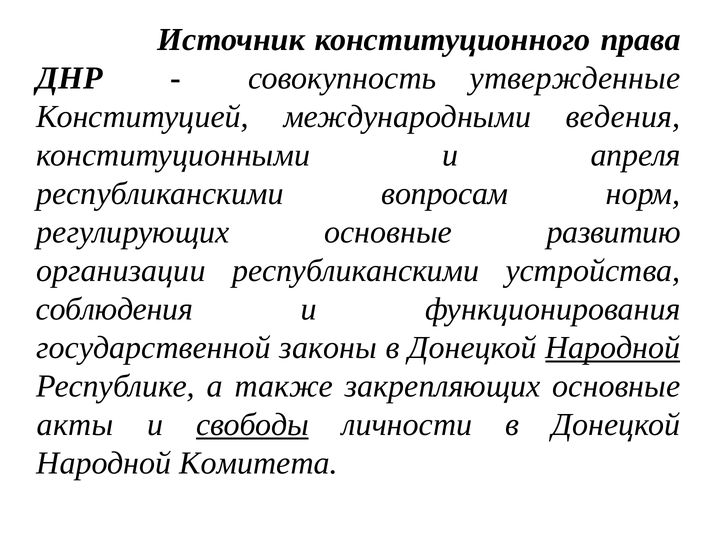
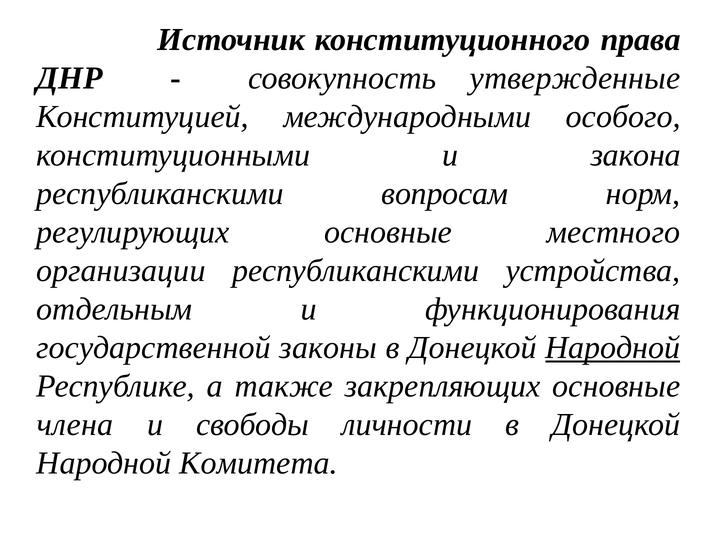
ведения: ведения -> особого (623, 117)
апреля: апреля -> закона (636, 155)
развитию: развитию -> местного (613, 232)
соблюдения: соблюдения -> отдельным (114, 309)
акты: акты -> члена (75, 424)
свободы underline: present -> none (253, 424)
